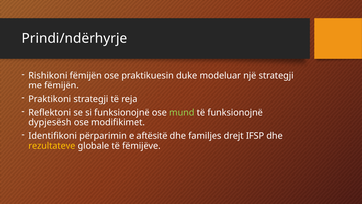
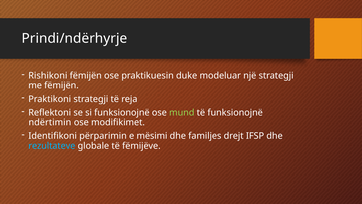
dypjesësh: dypjesësh -> ndërtimin (50, 122)
aftësitë: aftësitë -> mësimi (152, 136)
rezultateve colour: yellow -> light blue (52, 145)
